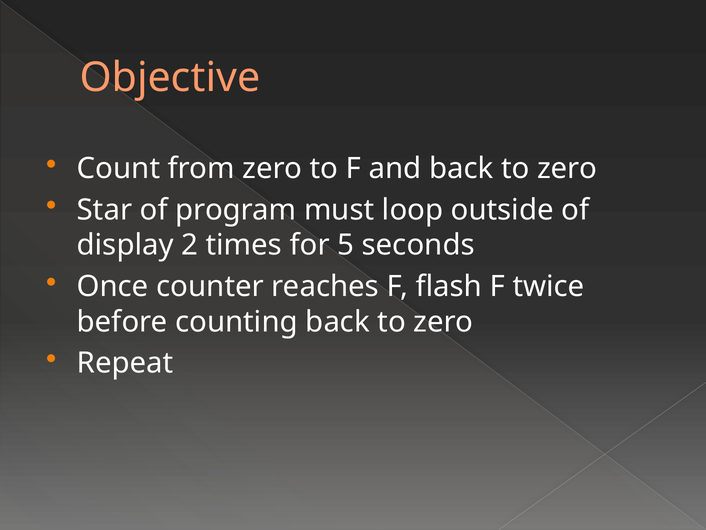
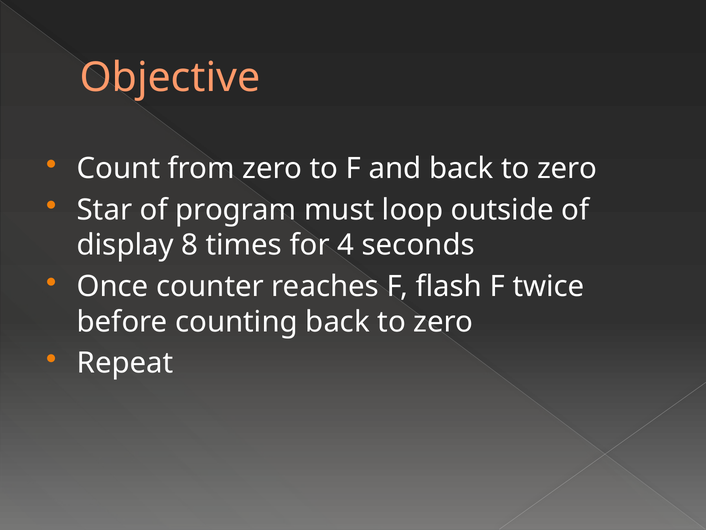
2: 2 -> 8 (190, 245)
5: 5 -> 4 (346, 245)
